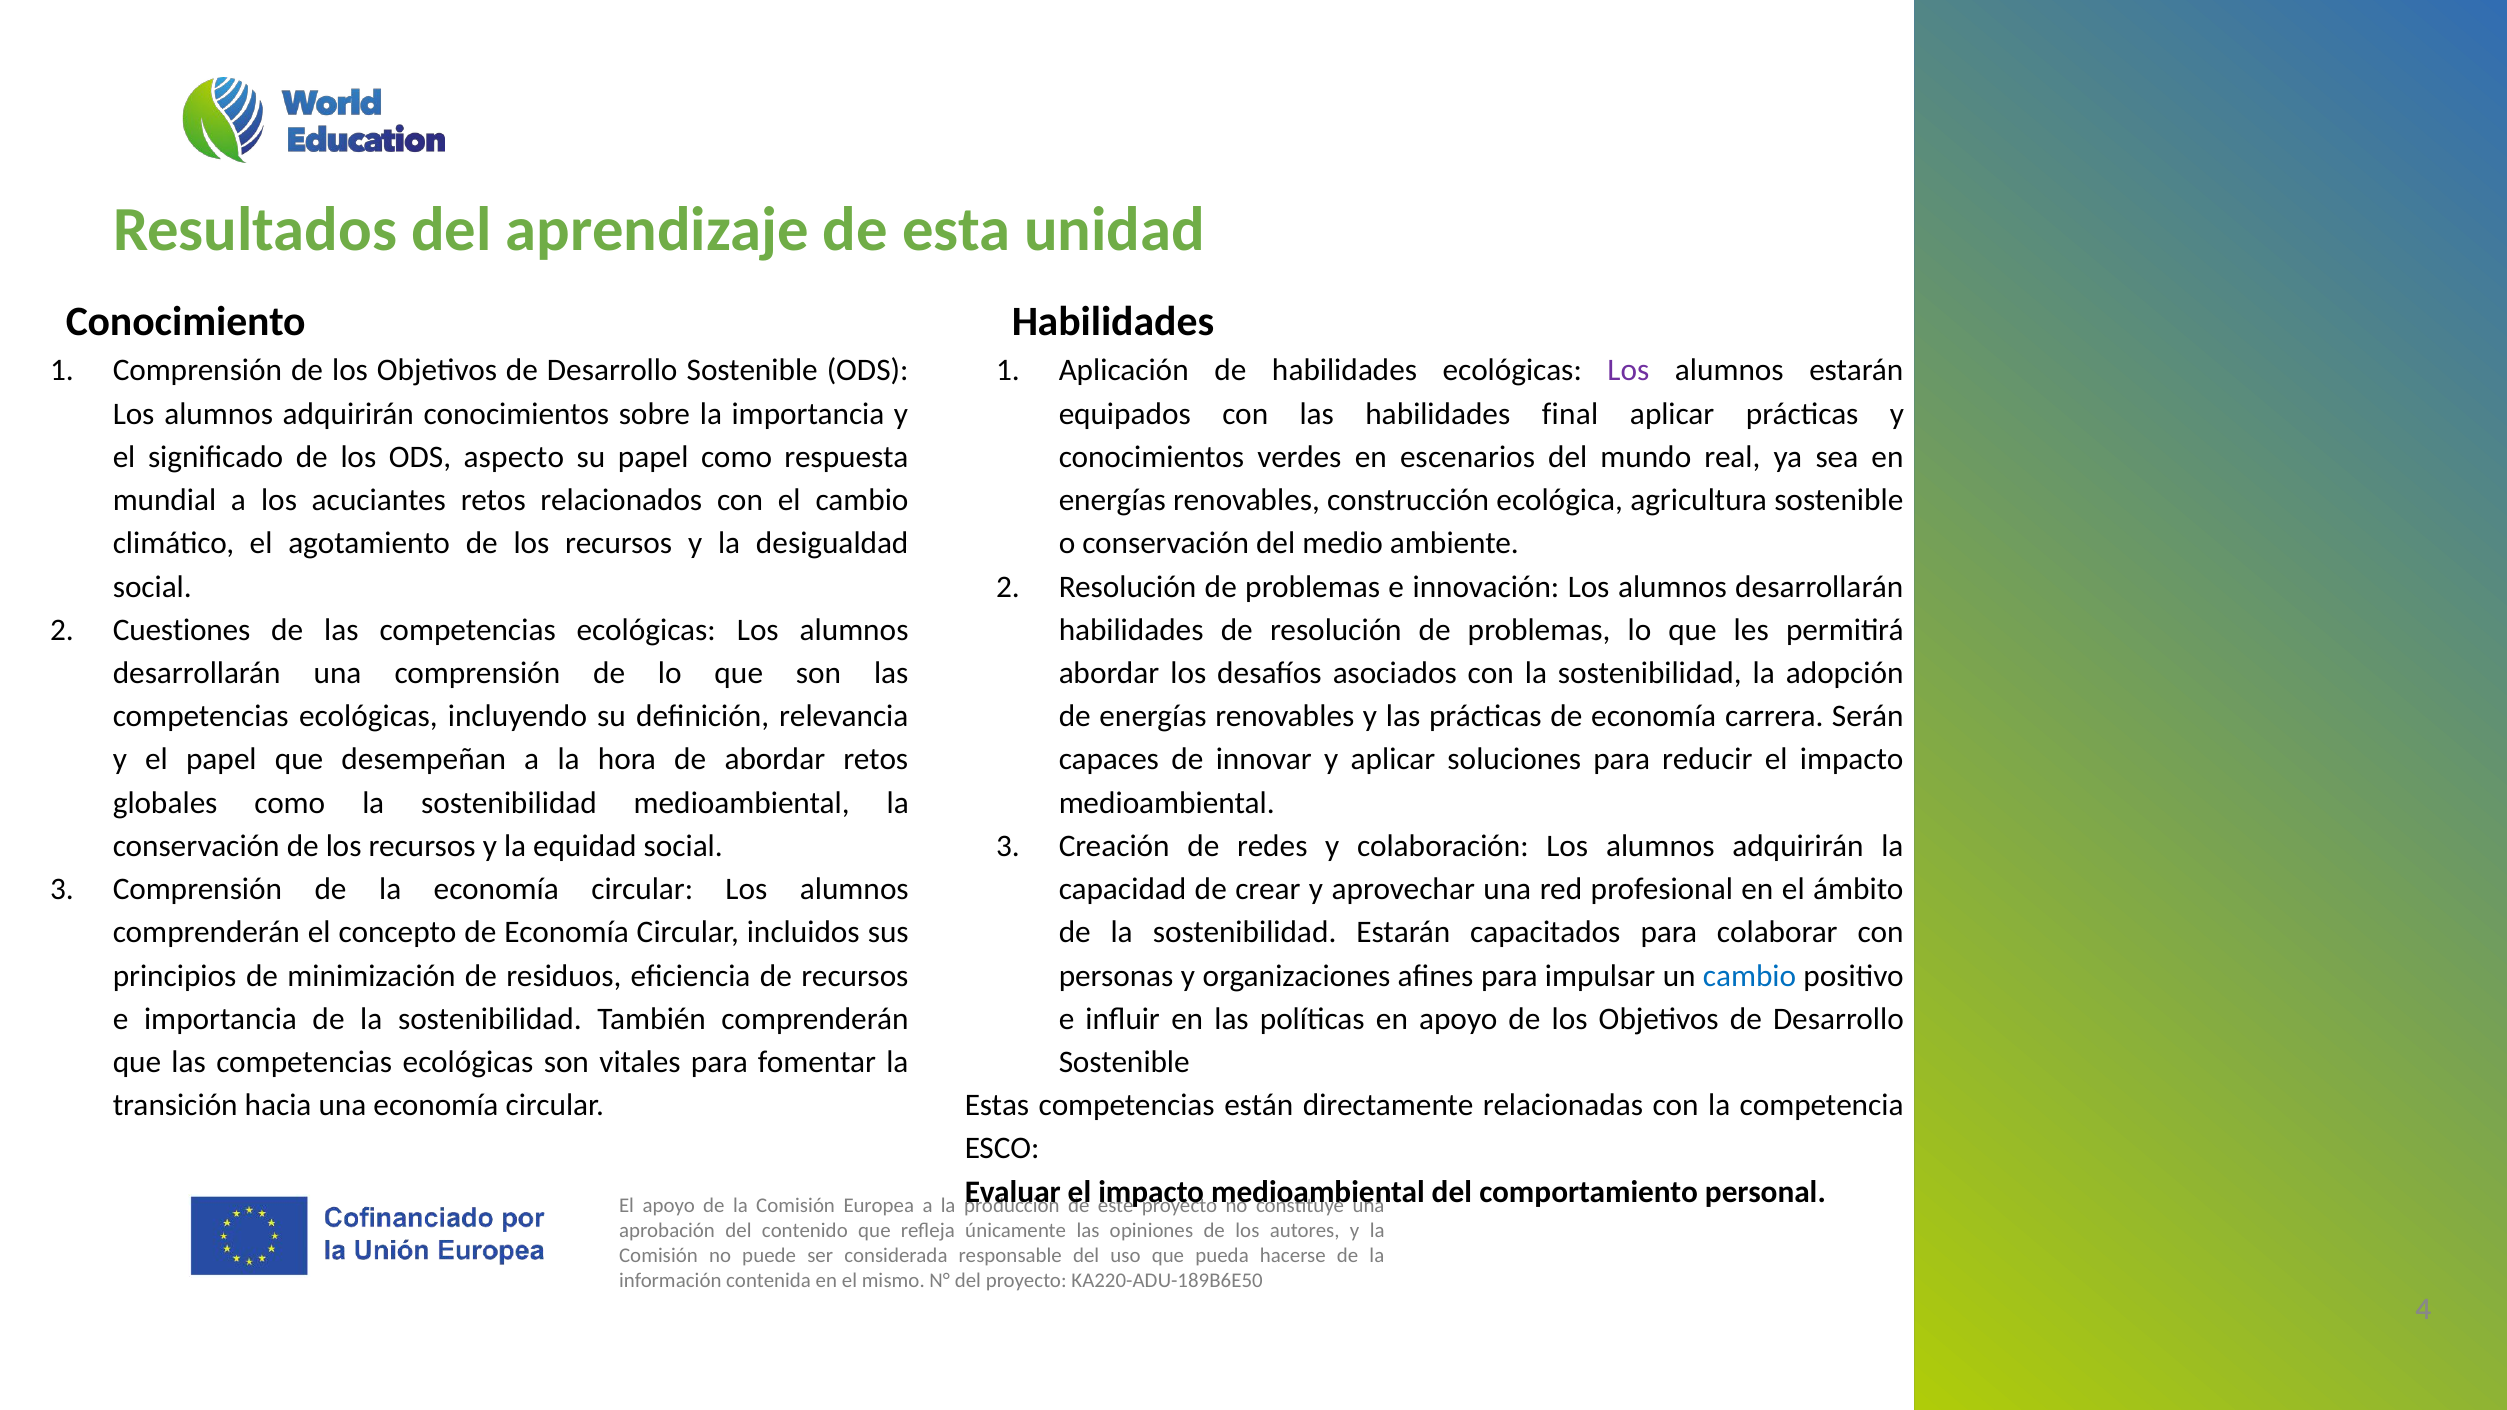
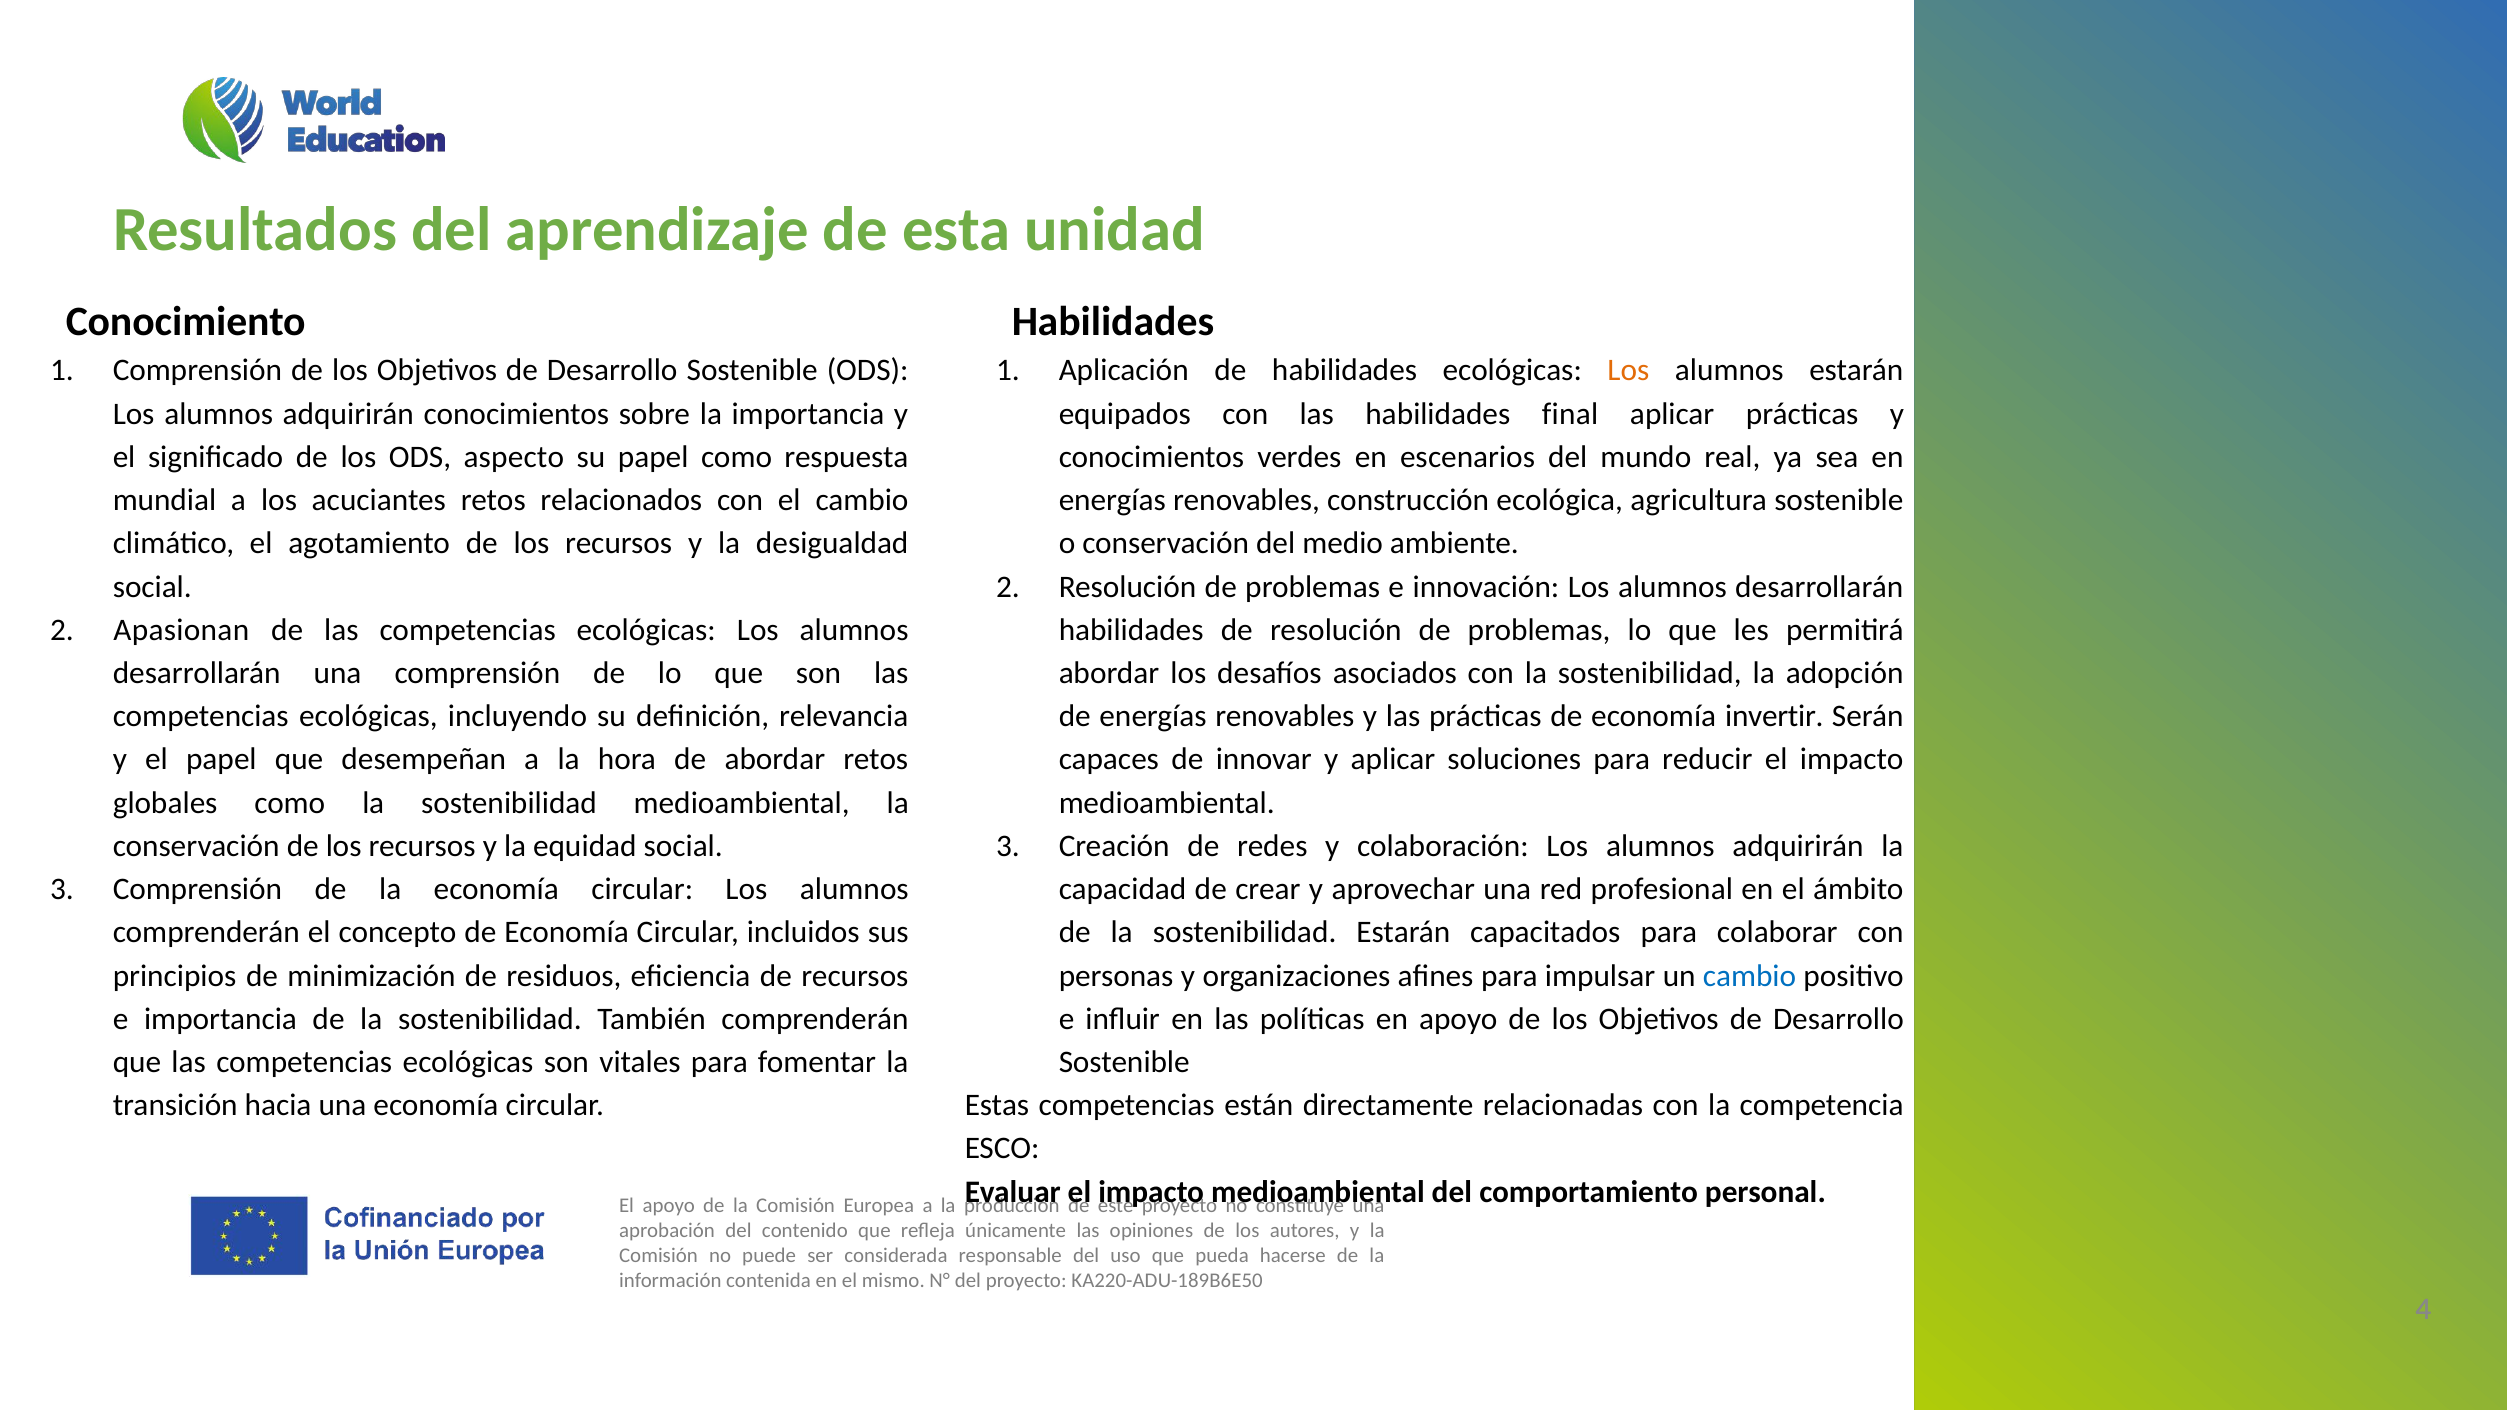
Los colour: purple -> orange (1628, 371)
Cuestiones: Cuestiones -> Apasionan (181, 630)
carrera: carrera -> invertir (1774, 716)
